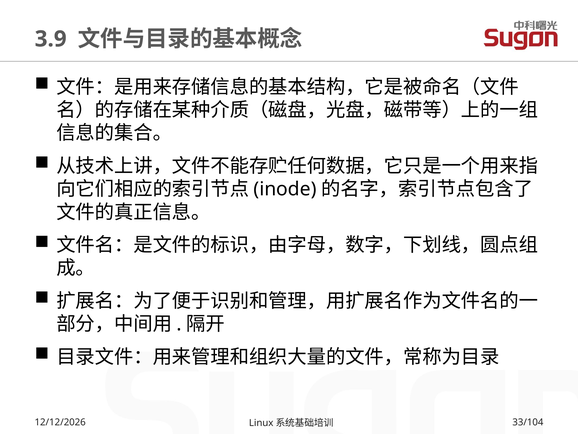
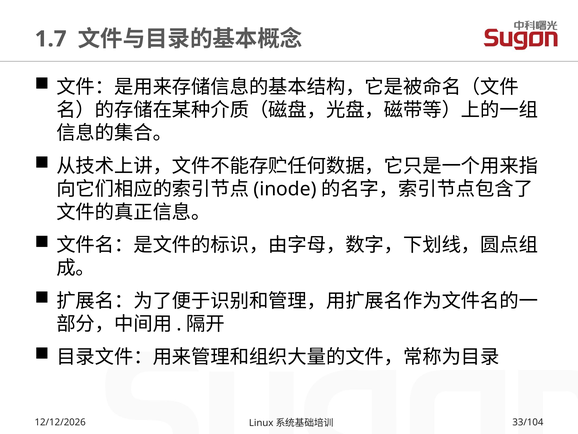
3.9: 3.9 -> 1.7 (51, 39)
